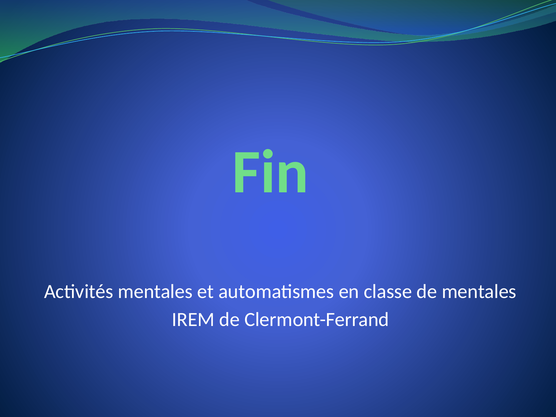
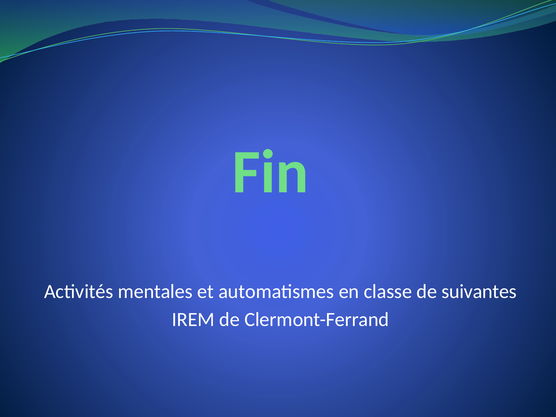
de mentales: mentales -> suivantes (479, 291)
